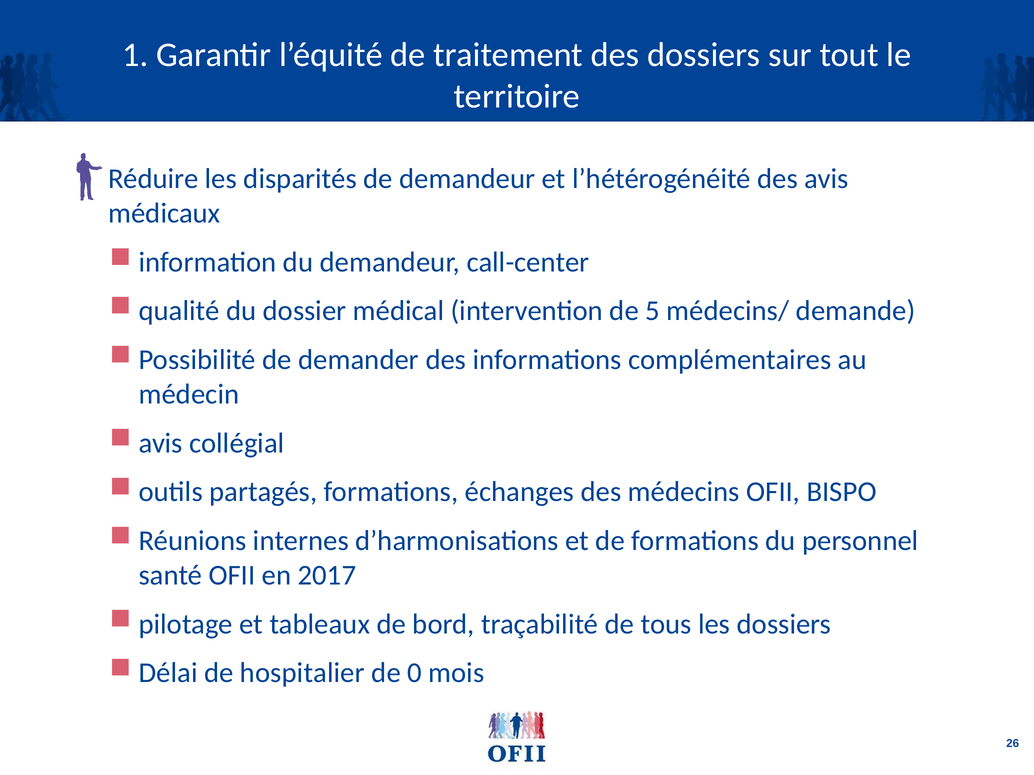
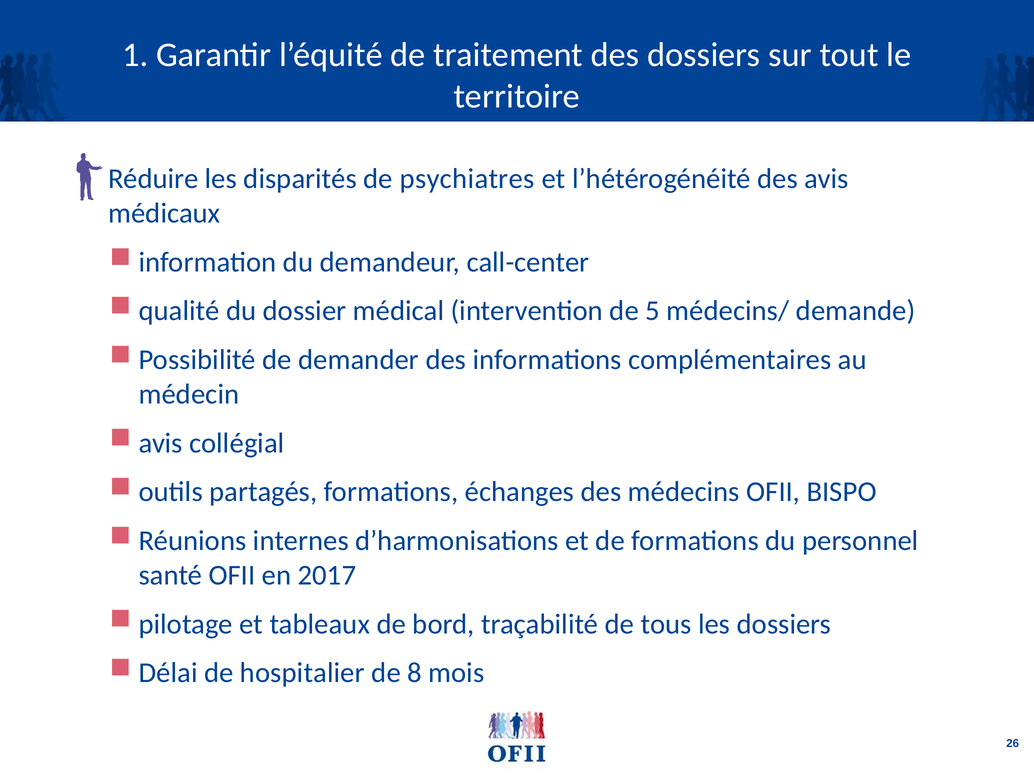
de demandeur: demandeur -> psychiatres (467, 179)
0: 0 -> 8 (415, 673)
